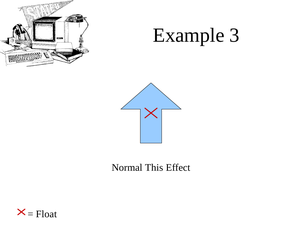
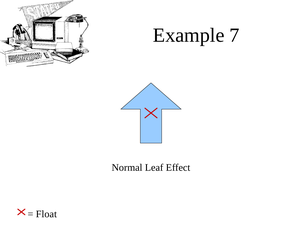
3: 3 -> 7 (235, 35)
This: This -> Leaf (154, 168)
